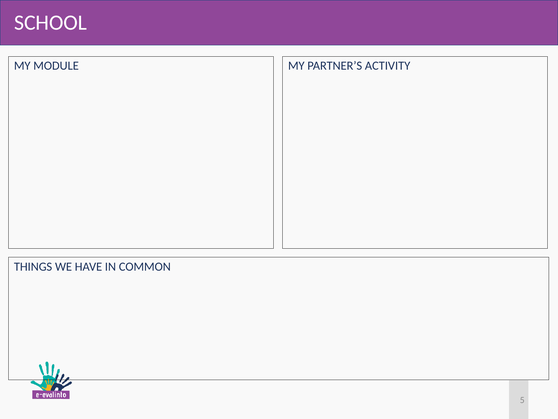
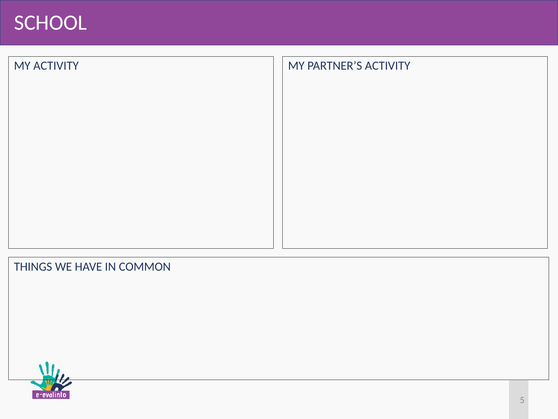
MY MODULE: MODULE -> ACTIVITY (56, 66)
